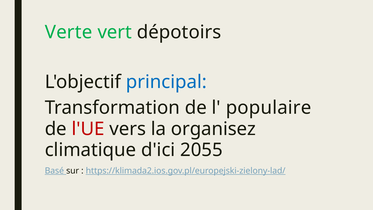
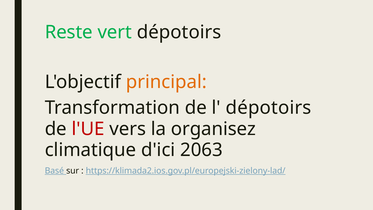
Verte: Verte -> Reste (69, 32)
principal colour: blue -> orange (166, 82)
l populaire: populaire -> dépotoirs (269, 108)
2055: 2055 -> 2063 (201, 150)
